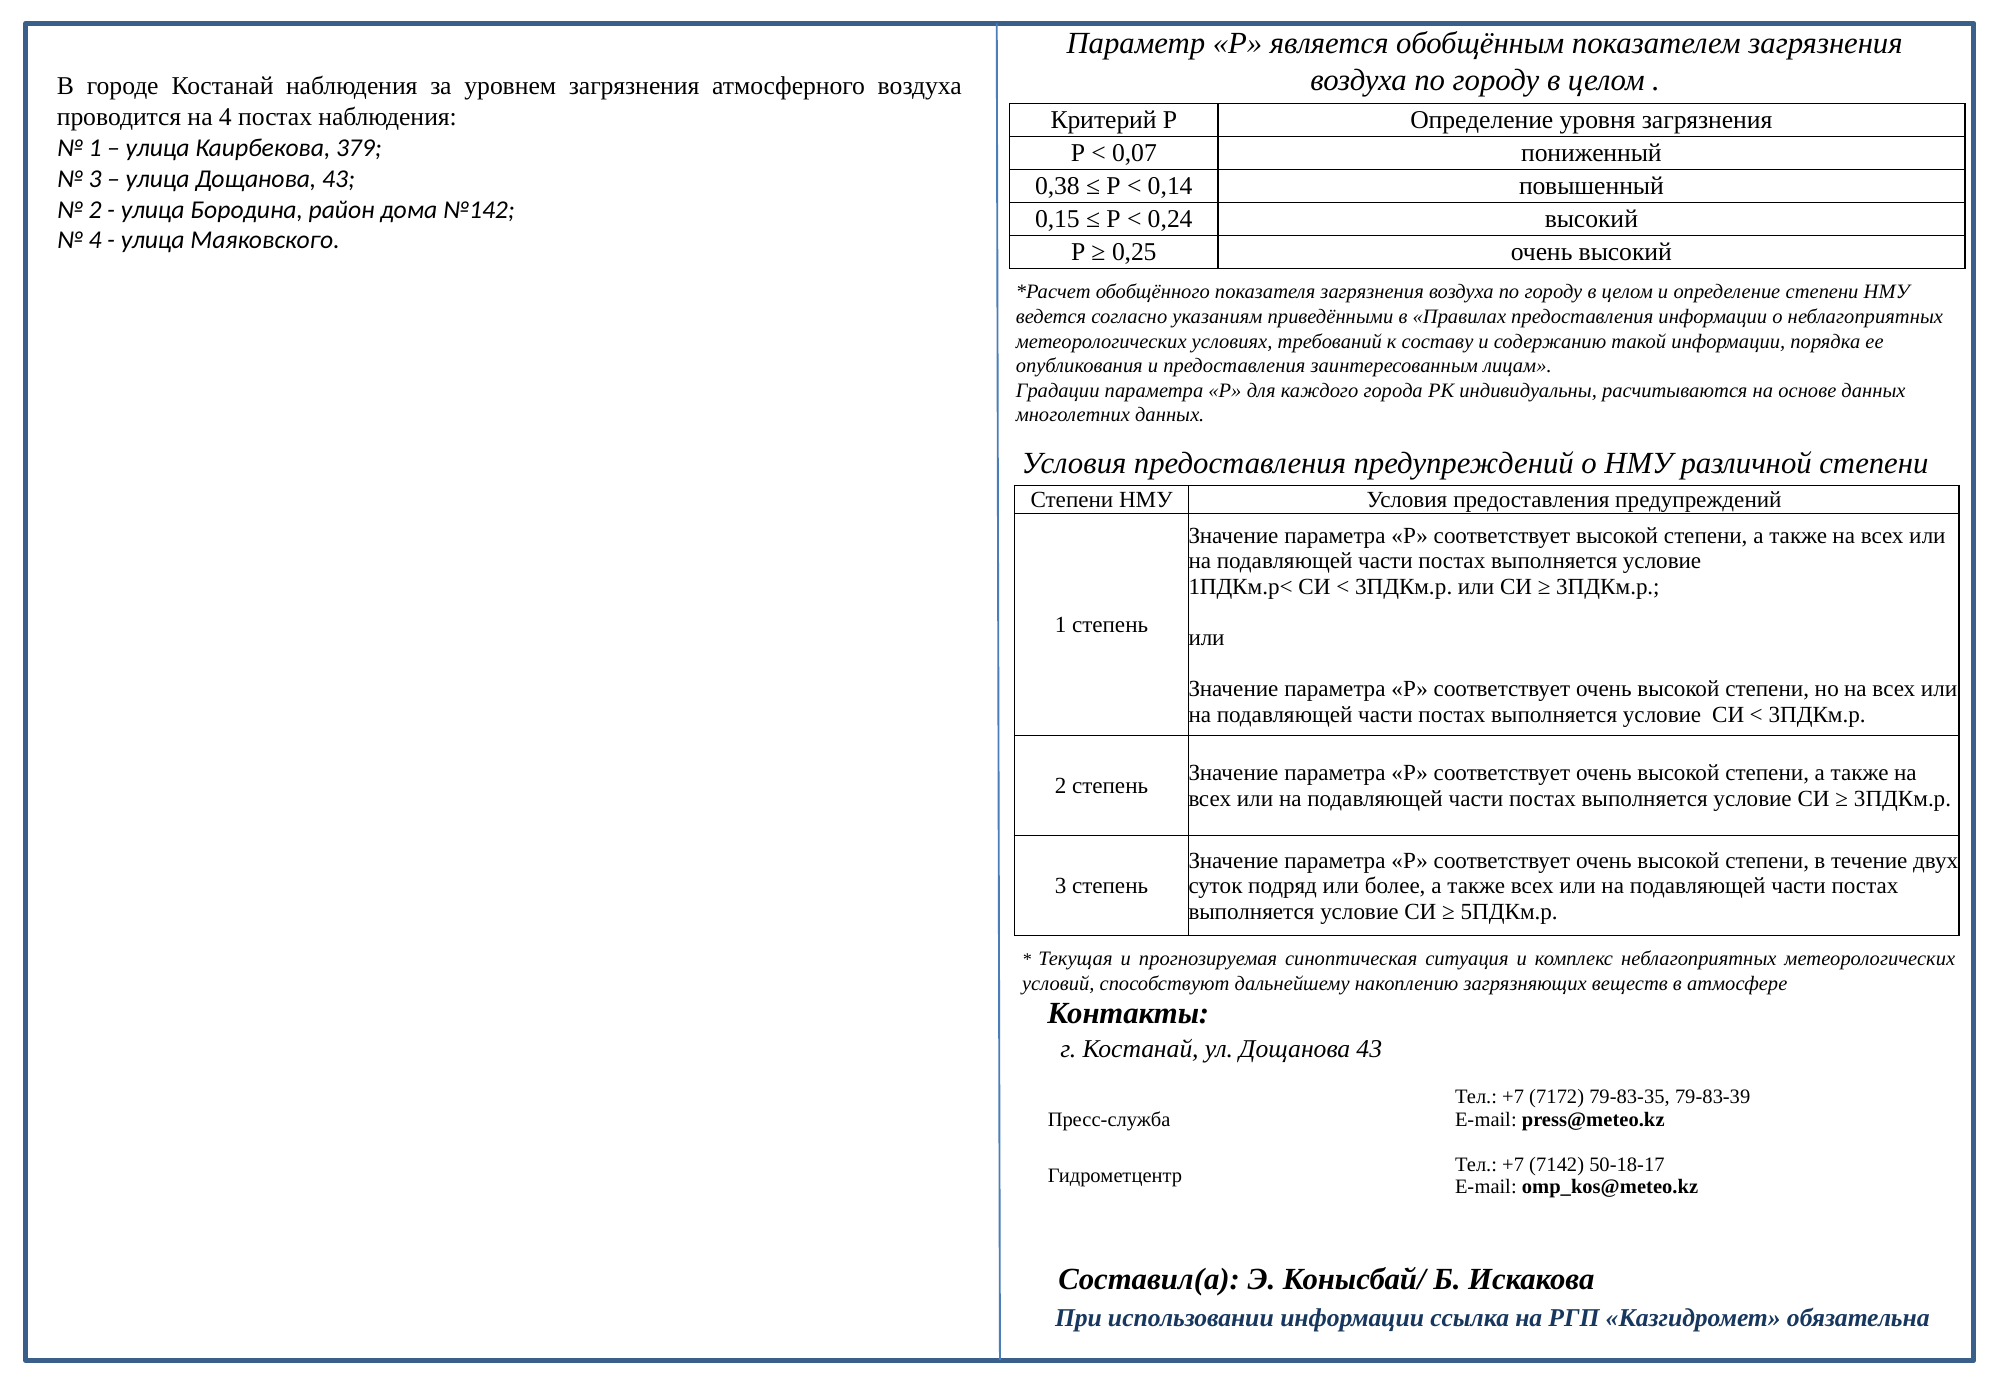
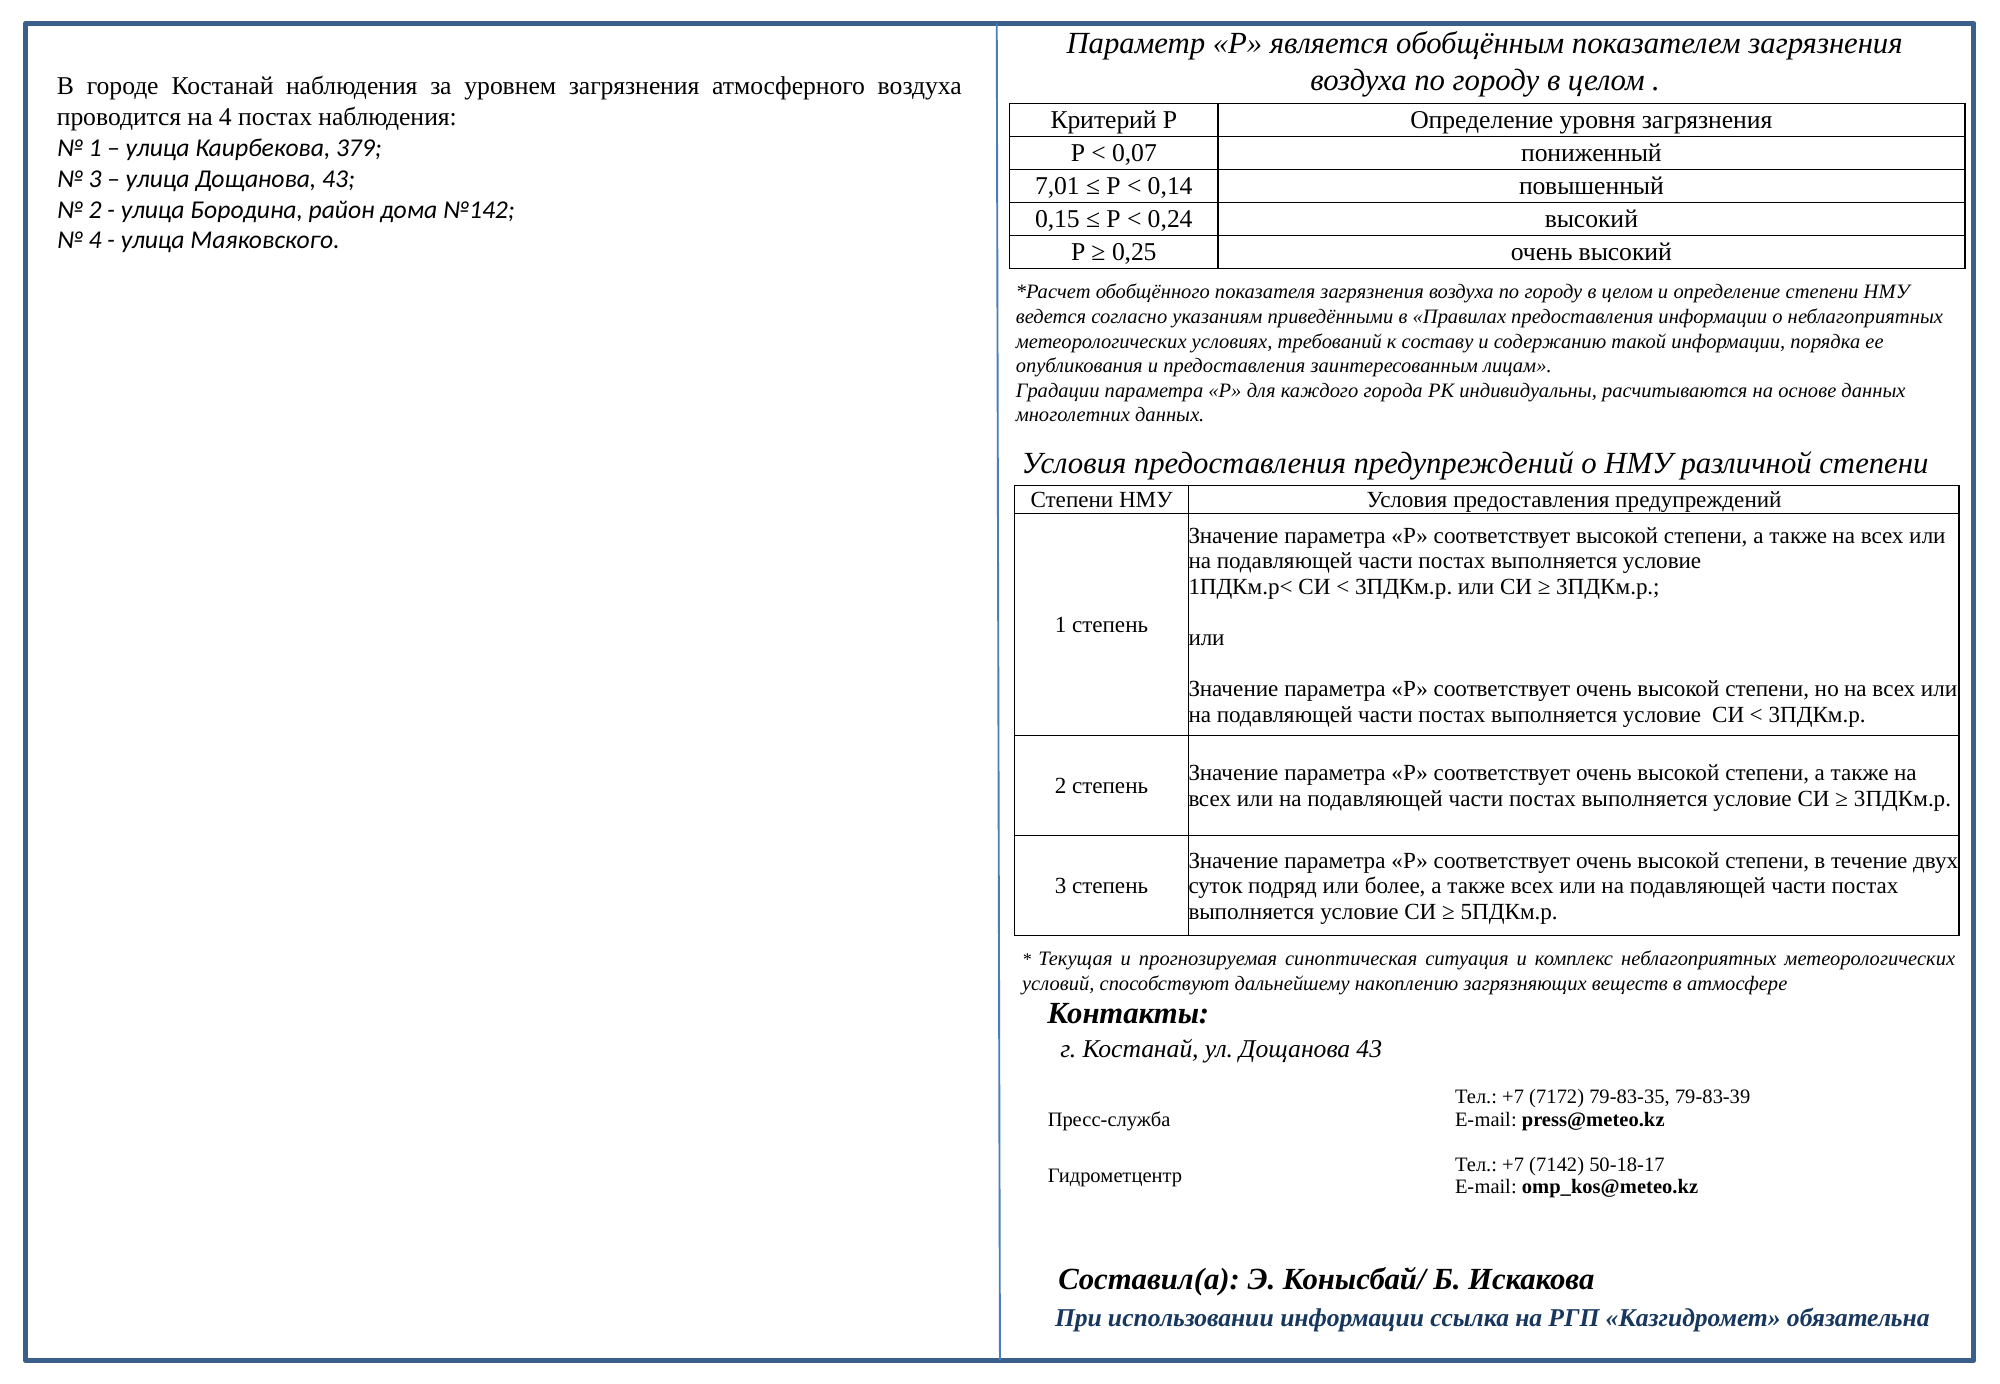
0,38: 0,38 -> 7,01 (1057, 186)
